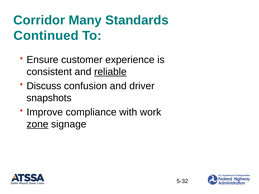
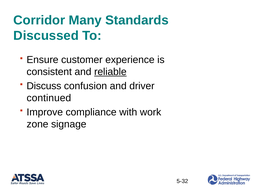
Continued: Continued -> Discussed (46, 36)
snapshots: snapshots -> continued (49, 98)
zone underline: present -> none (37, 124)
